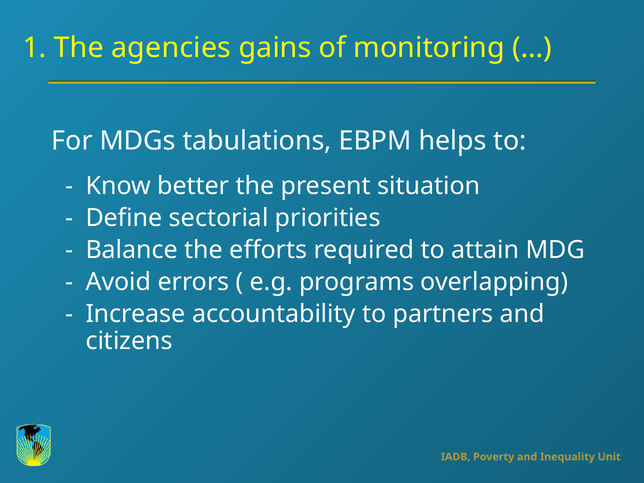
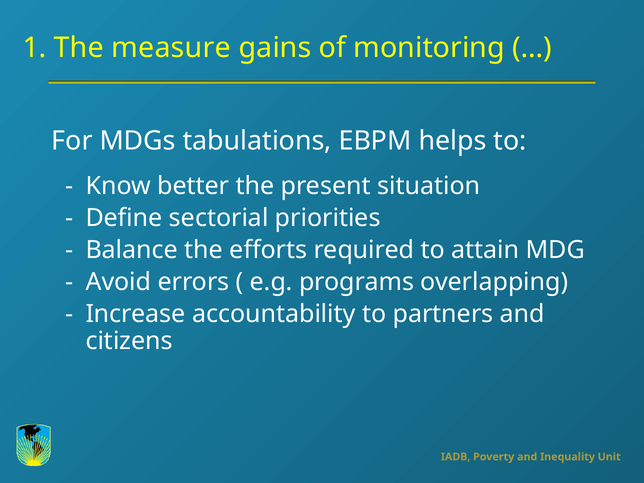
agencies: agencies -> measure (171, 48)
